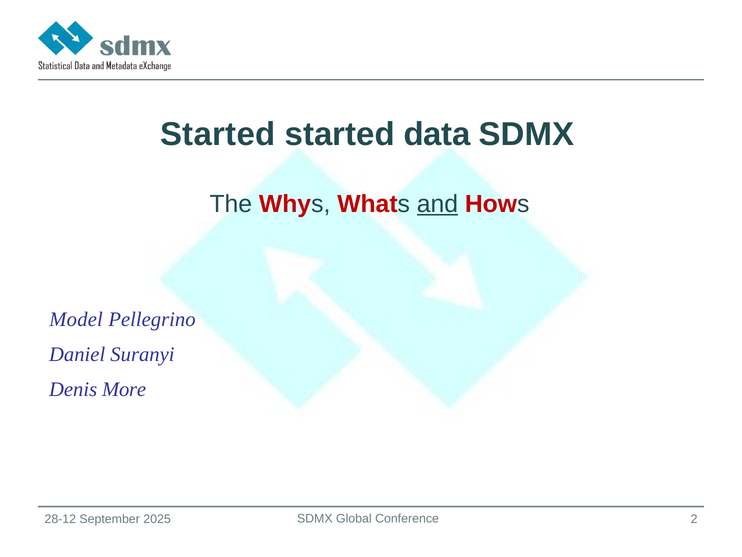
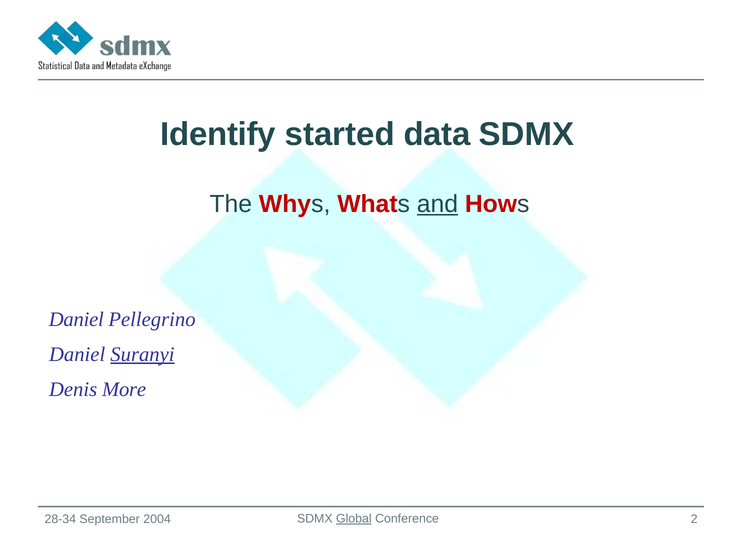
Started: Started -> Identify (218, 134)
Model: Model -> Daniel (76, 319)
Suranyi underline: none -> present (142, 354)
28-12: 28-12 -> 28-34 (60, 519)
2025: 2025 -> 2004 (157, 519)
Global underline: none -> present (354, 518)
